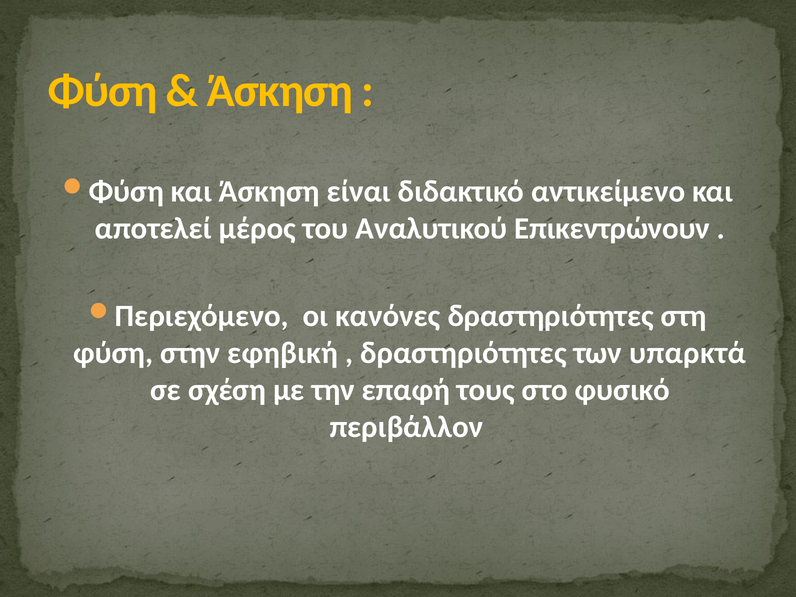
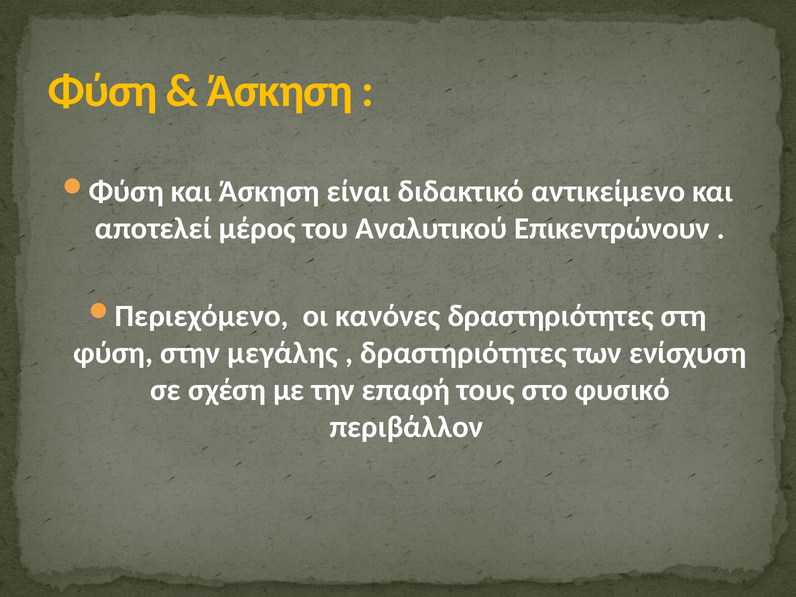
εφηβική: εφηβική -> μεγάλης (283, 353)
υπαρκτά: υπαρκτά -> ενίσχυση (688, 353)
